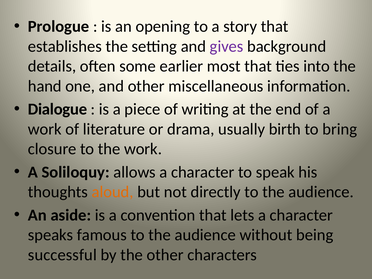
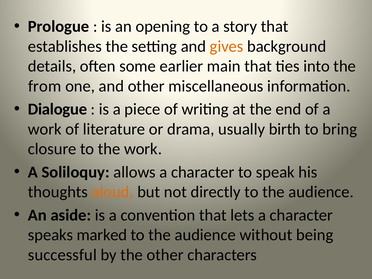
gives colour: purple -> orange (227, 46)
most: most -> main (224, 66)
hand: hand -> from (45, 86)
famous: famous -> marked (102, 235)
